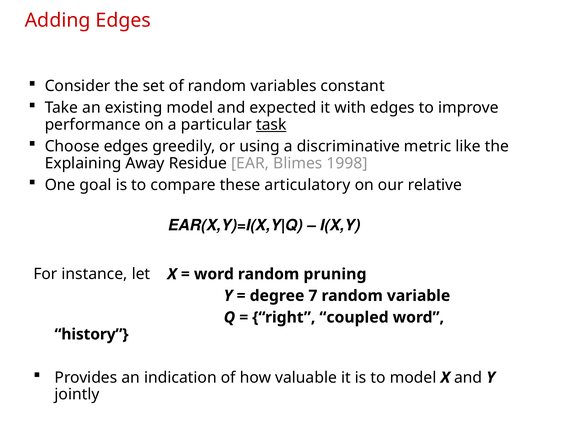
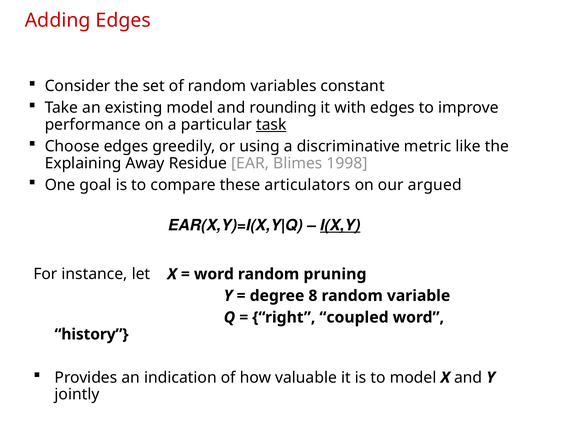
expected: expected -> rounding (283, 108)
articulatory: articulatory -> articulators (307, 185)
relative: relative -> argued (435, 185)
I(X,Y underline: none -> present (340, 225)
7: 7 -> 8 (313, 296)
